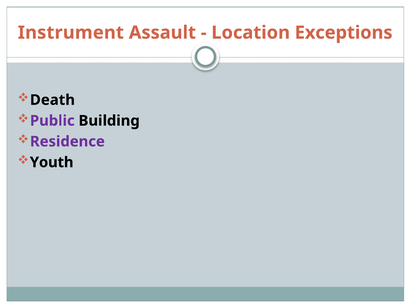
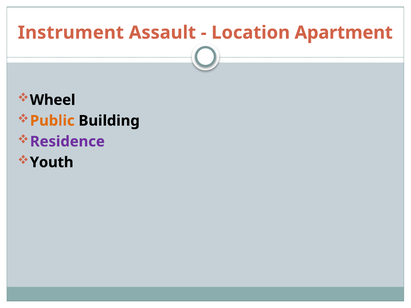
Exceptions: Exceptions -> Apartment (344, 33)
Death: Death -> Wheel (53, 100)
Public colour: purple -> orange (52, 121)
